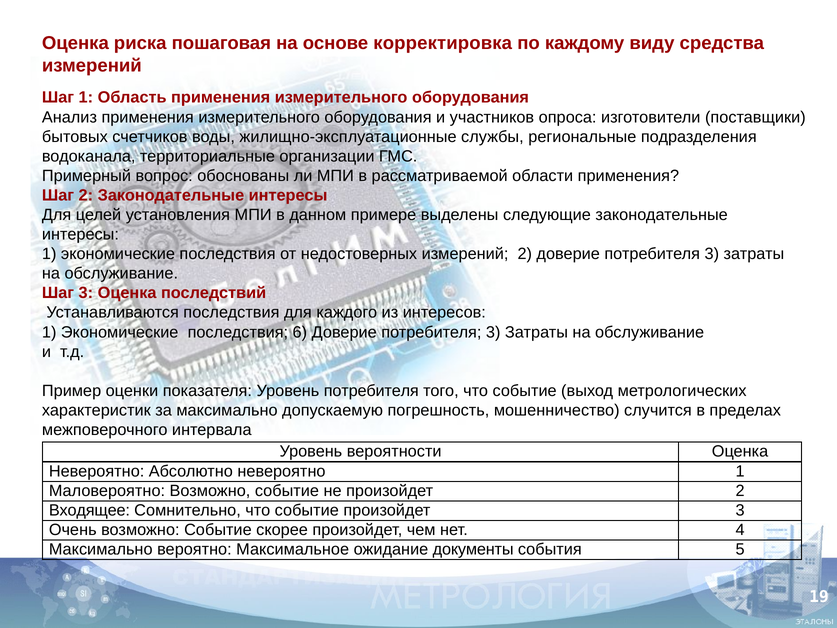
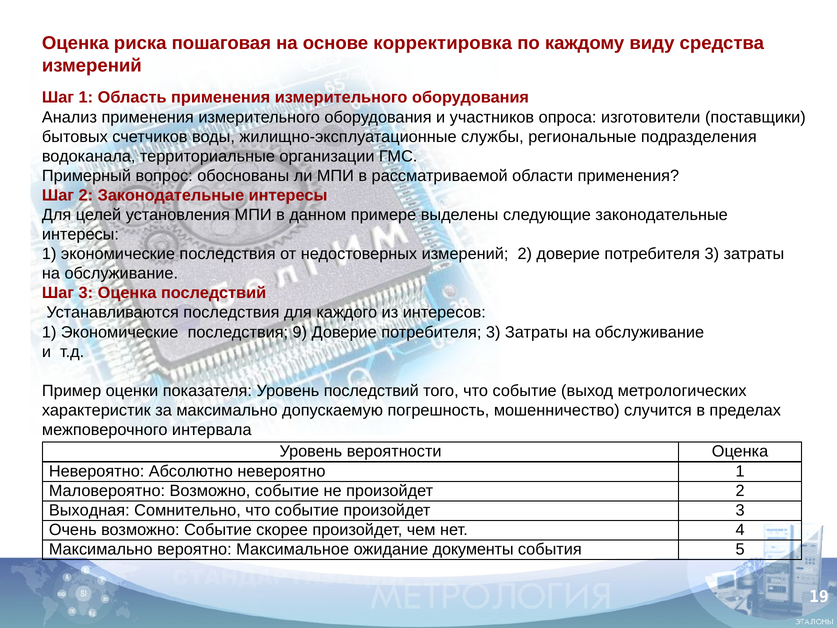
6: 6 -> 9 (300, 332)
Уровень потребителя: потребителя -> последствий (371, 391)
Входящее: Входящее -> Выходная (89, 510)
